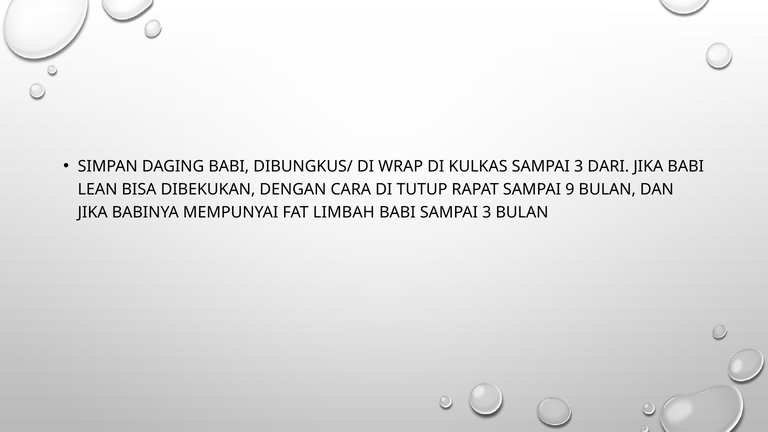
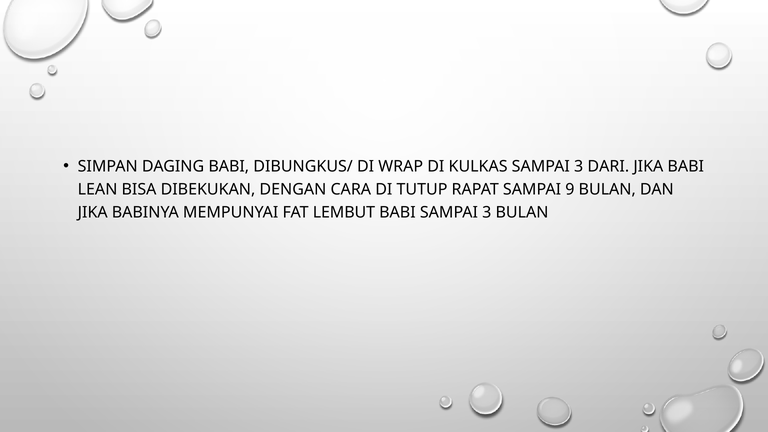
LIMBAH: LIMBAH -> LEMBUT (344, 213)
